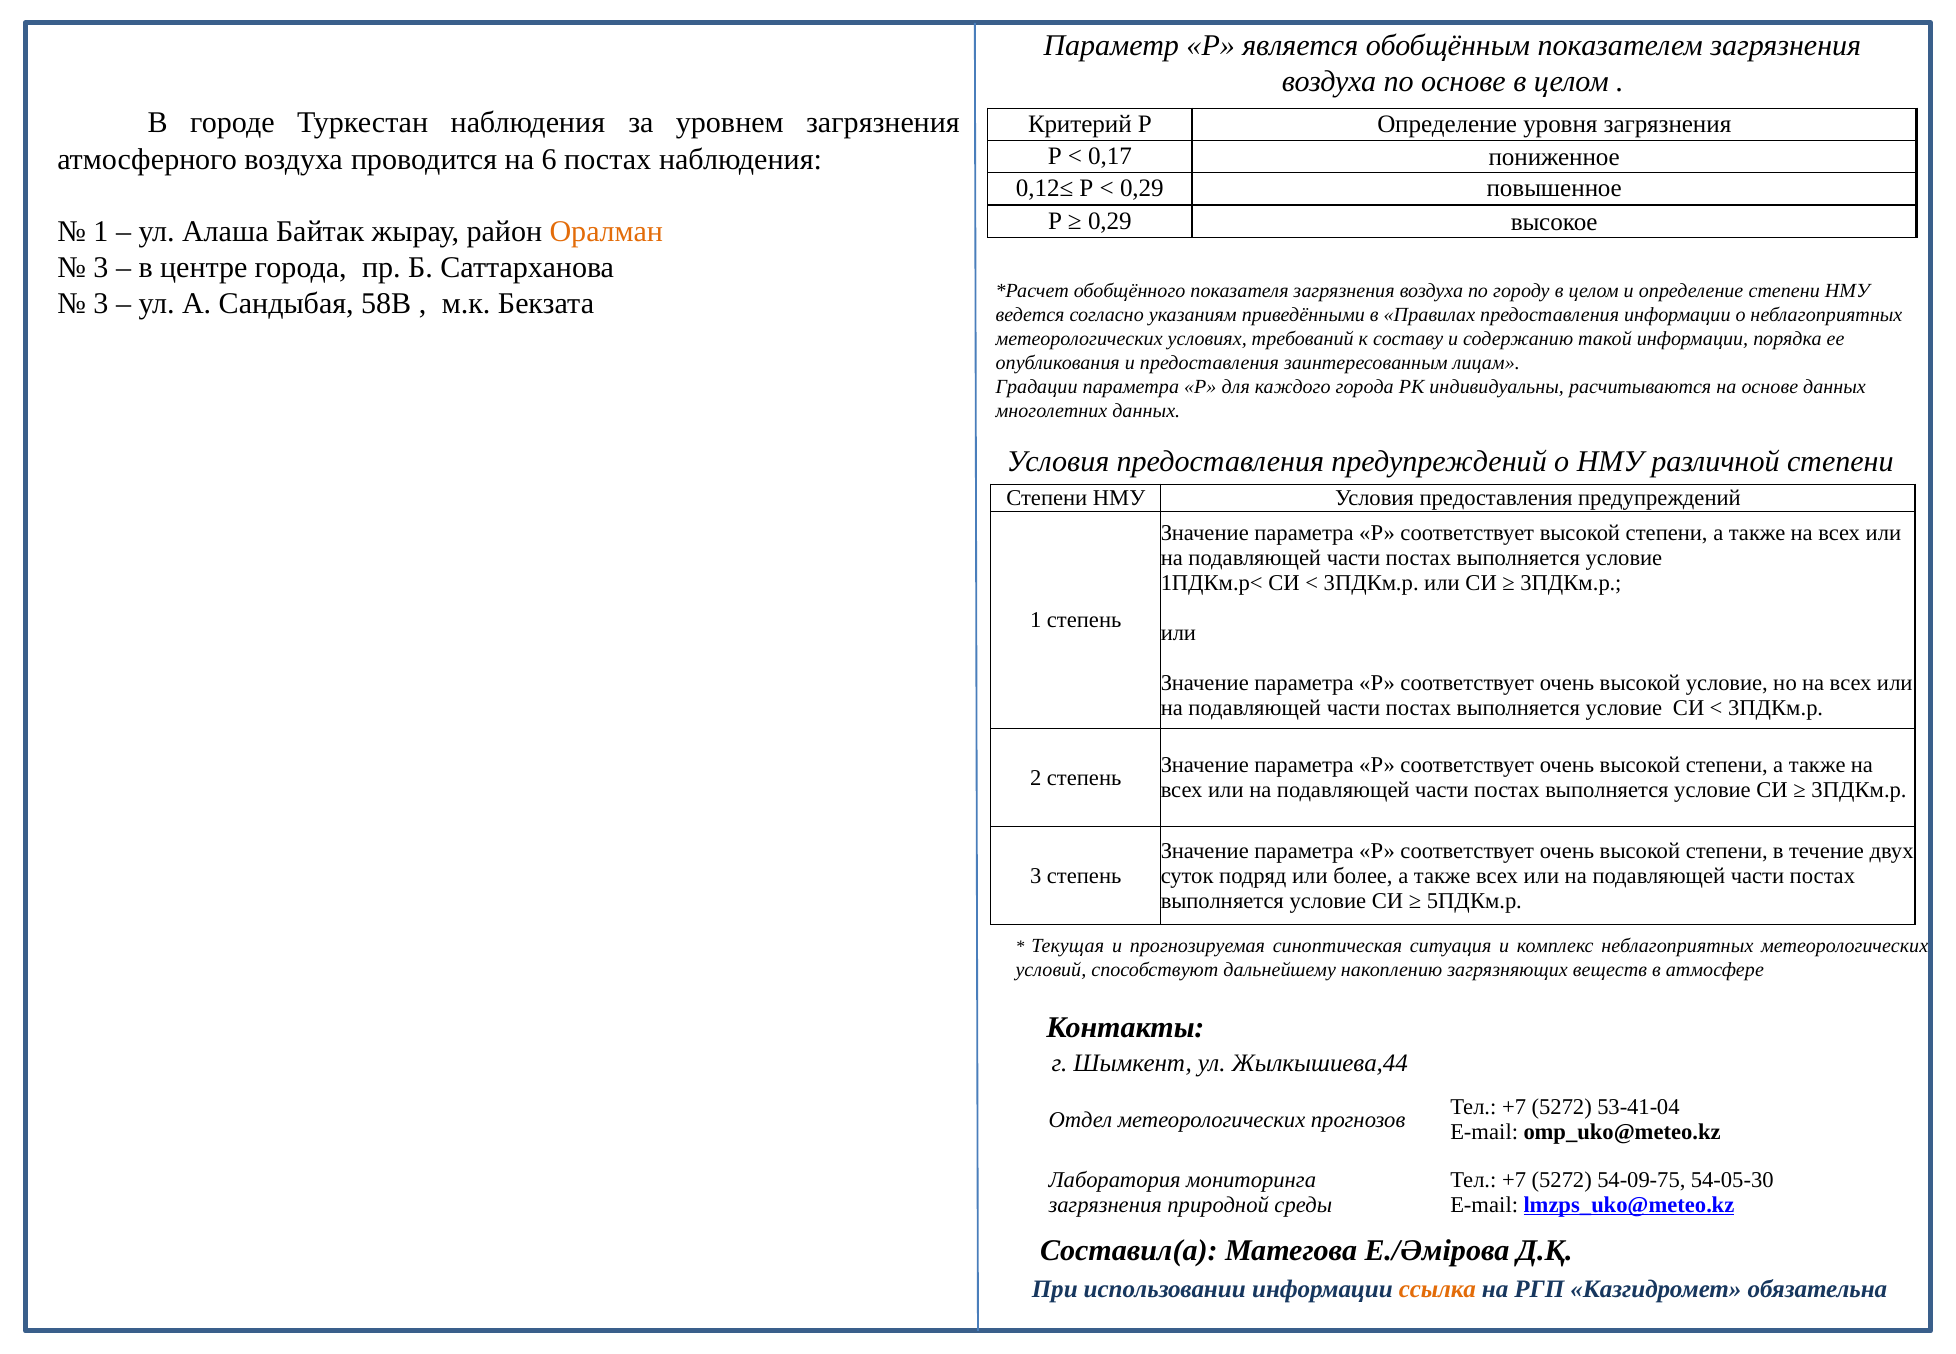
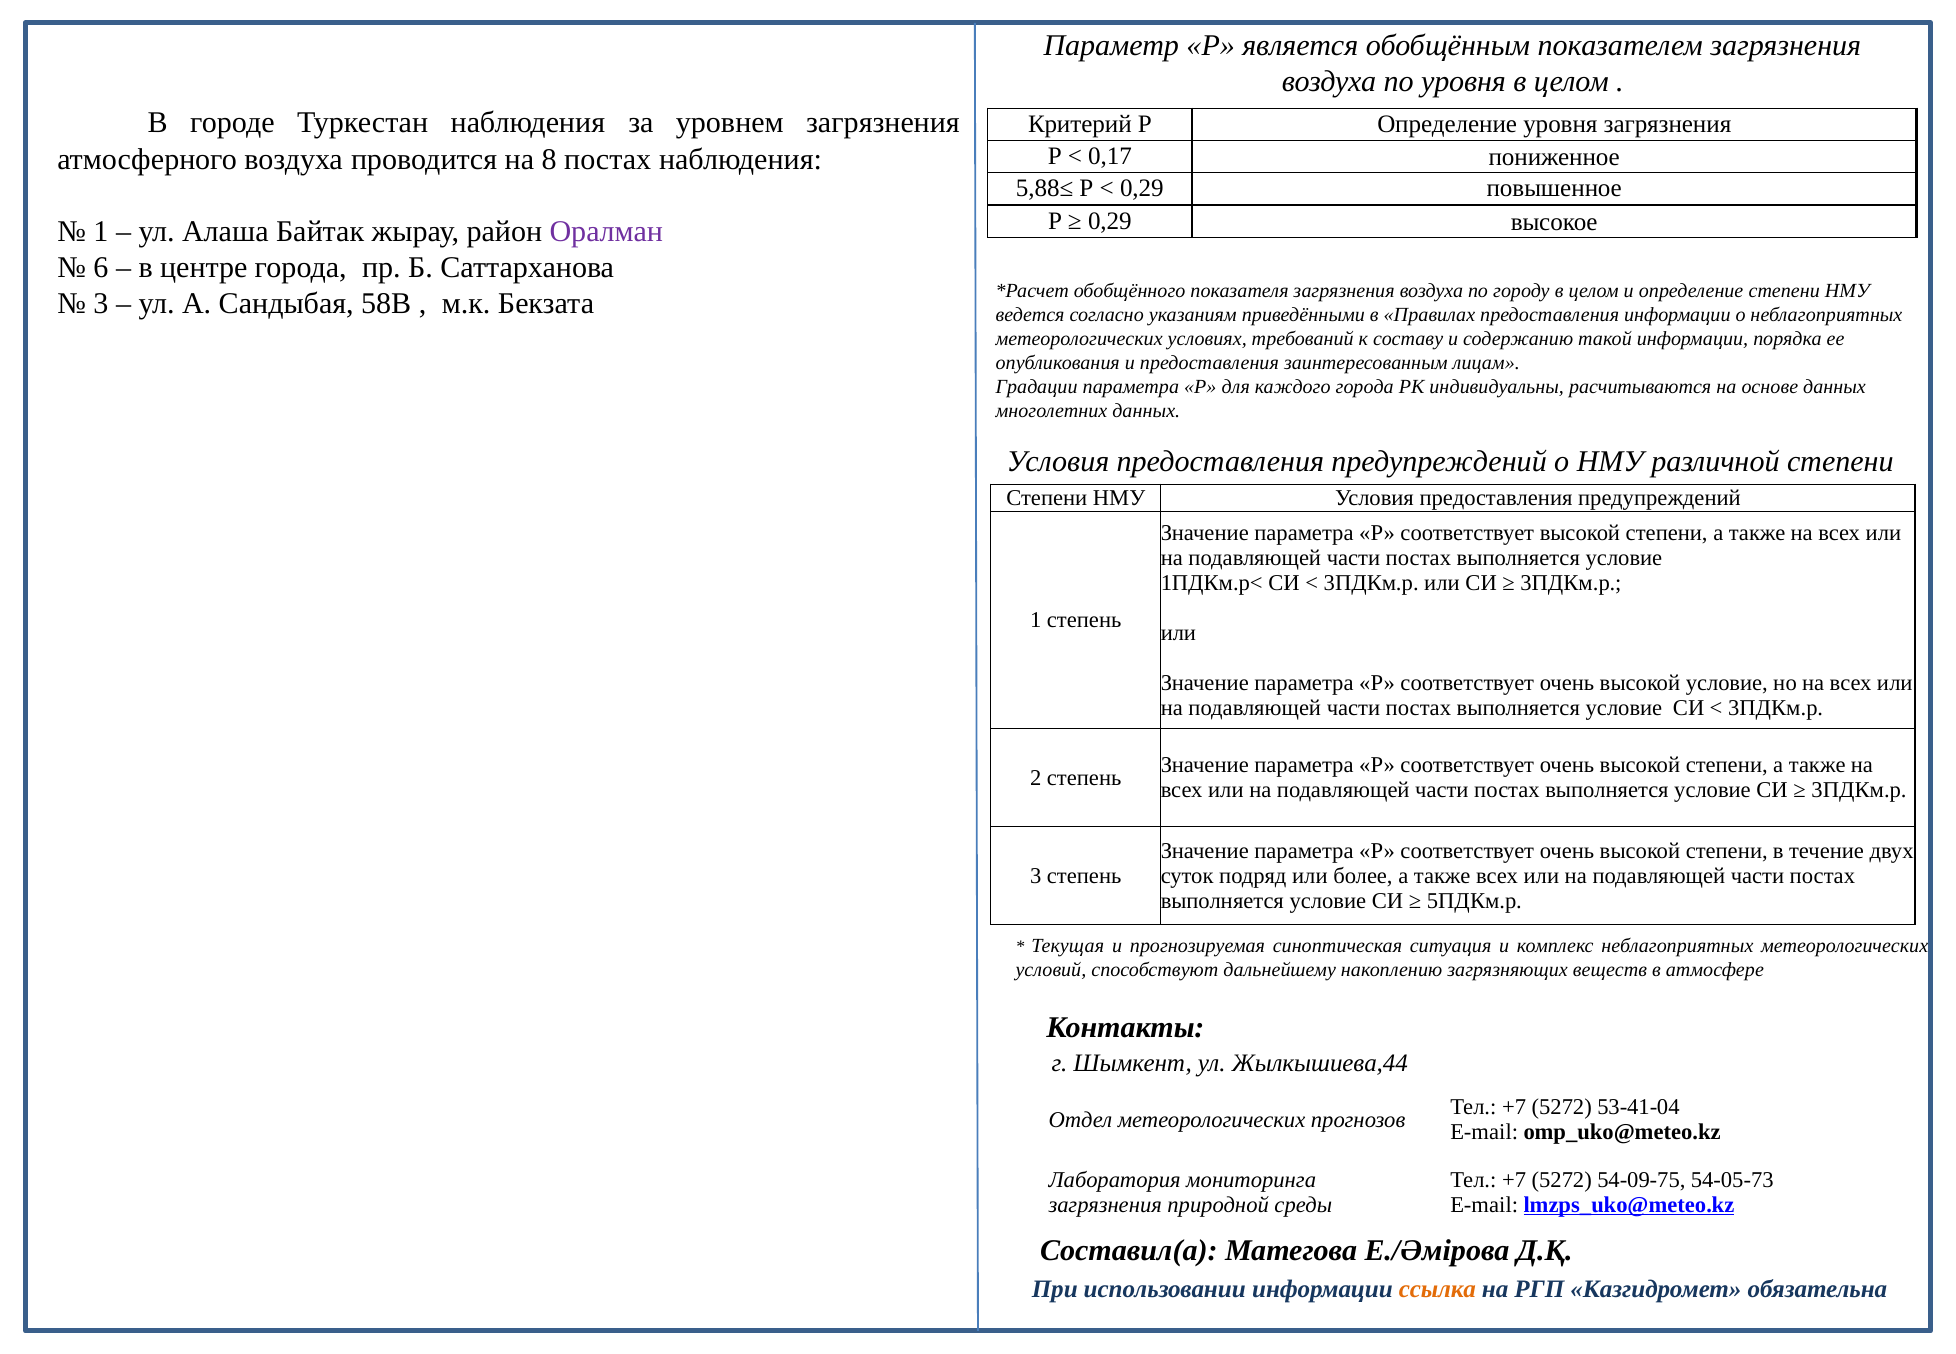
по основе: основе -> уровня (1463, 82)
6: 6 -> 8 (549, 159)
0,12≤: 0,12≤ -> 5,88≤ (1045, 189)
Оралман colour: orange -> purple (606, 231)
3: 3 -> 6 (101, 268)
54-05-30: 54-05-30 -> 54-05-73 (1732, 1180)
